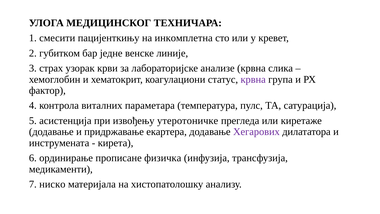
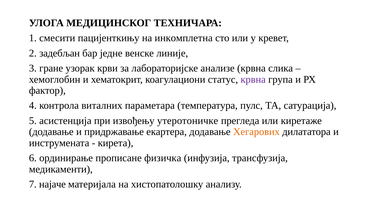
губитком: губитком -> задебљан (60, 53)
страх: страх -> гране (51, 68)
Хегарових colour: purple -> orange (256, 132)
ниско: ниско -> најаче (52, 184)
